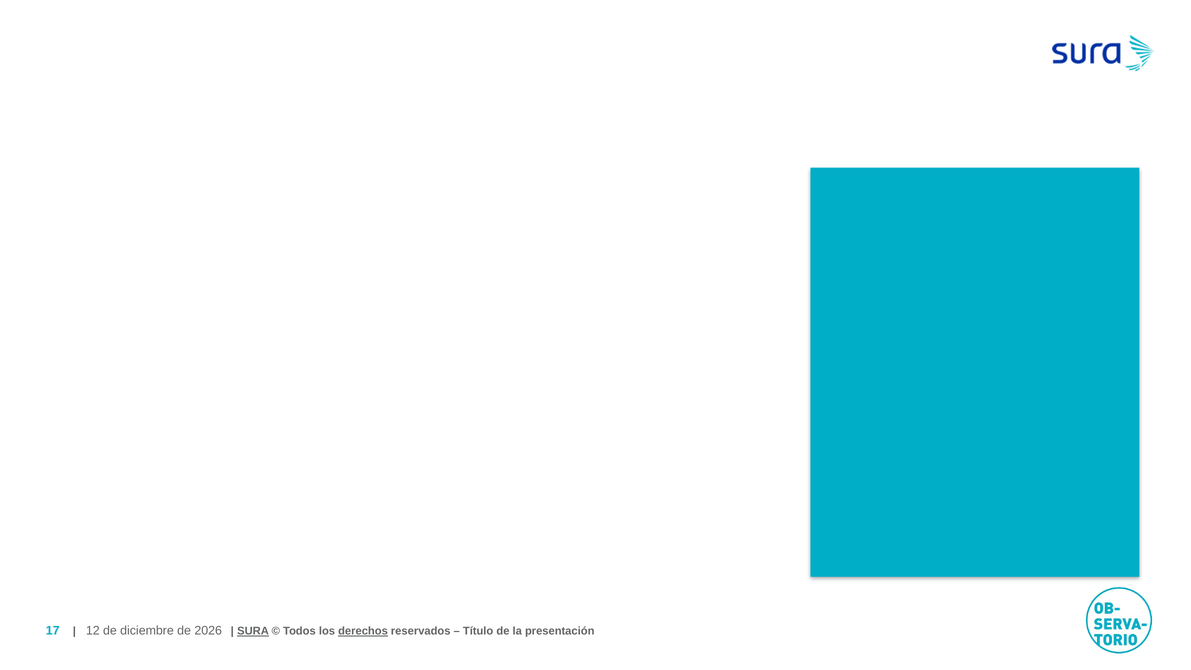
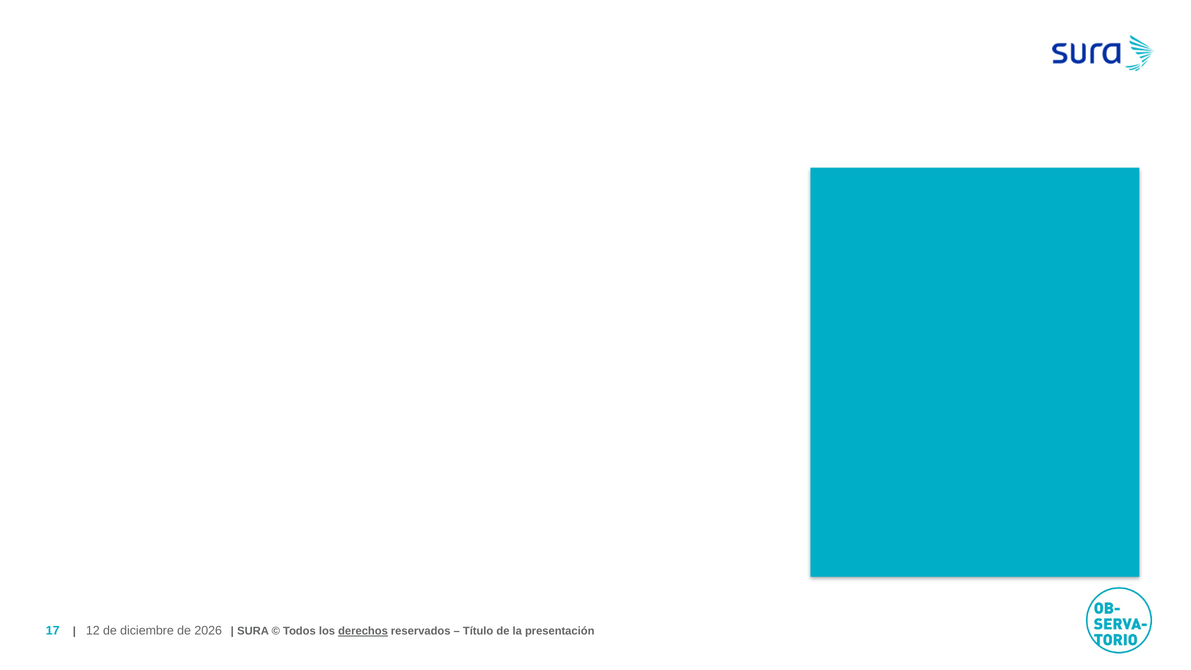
SURA underline: present -> none (253, 631)
